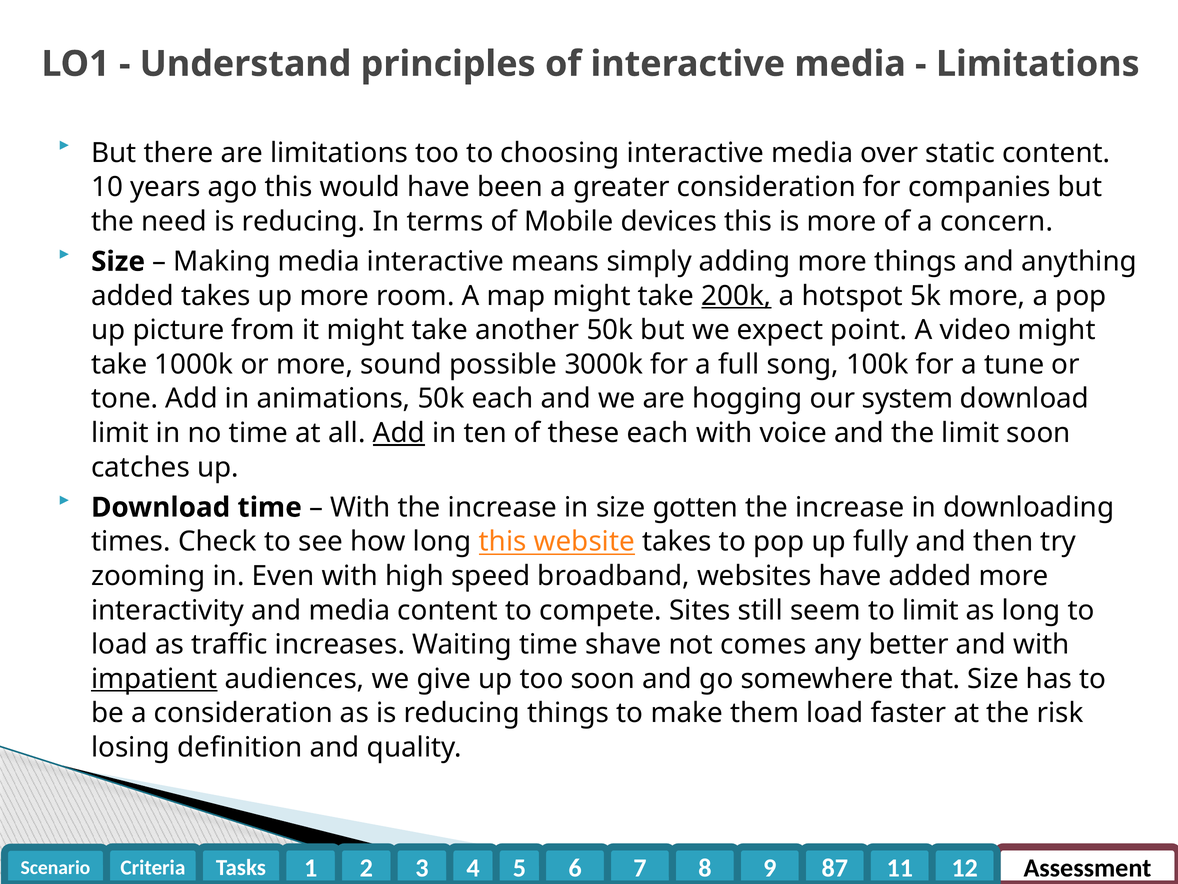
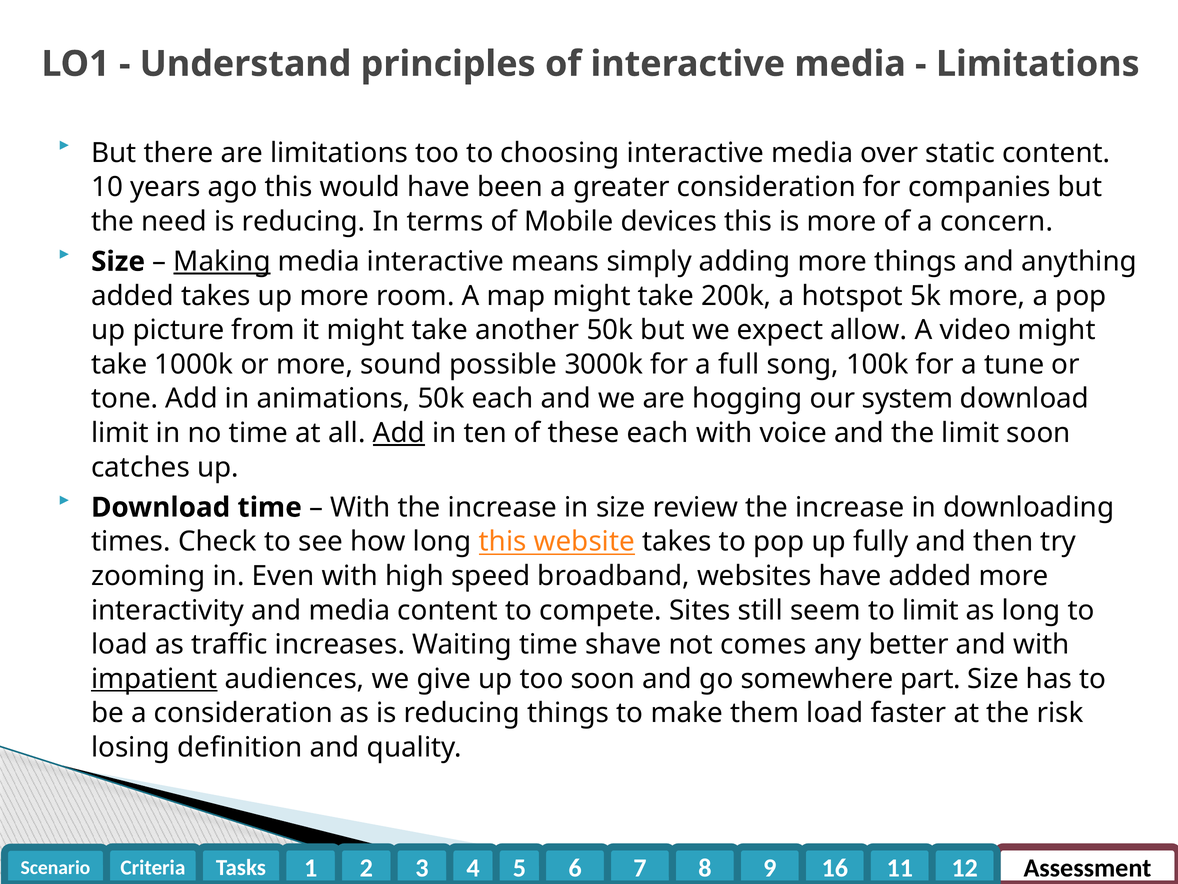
Making underline: none -> present (222, 261)
200k underline: present -> none (736, 296)
point: point -> allow (869, 330)
gotten: gotten -> review (695, 507)
that: that -> part (931, 679)
87: 87 -> 16 (835, 868)
